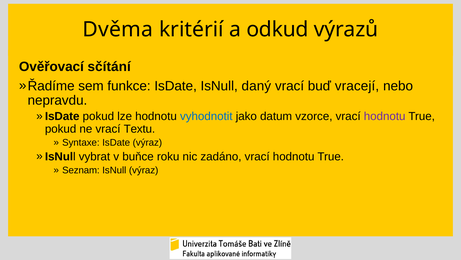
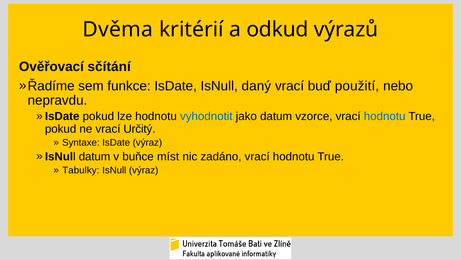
vracejí: vracejí -> použití (357, 86)
hodnotu colour: purple -> blue (385, 116)
Textu: Textu -> Určitý (139, 129)
vybrat: vybrat -> datum (95, 156)
roku: roku -> míst (168, 156)
Seznam: Seznam -> Tabulky (81, 170)
